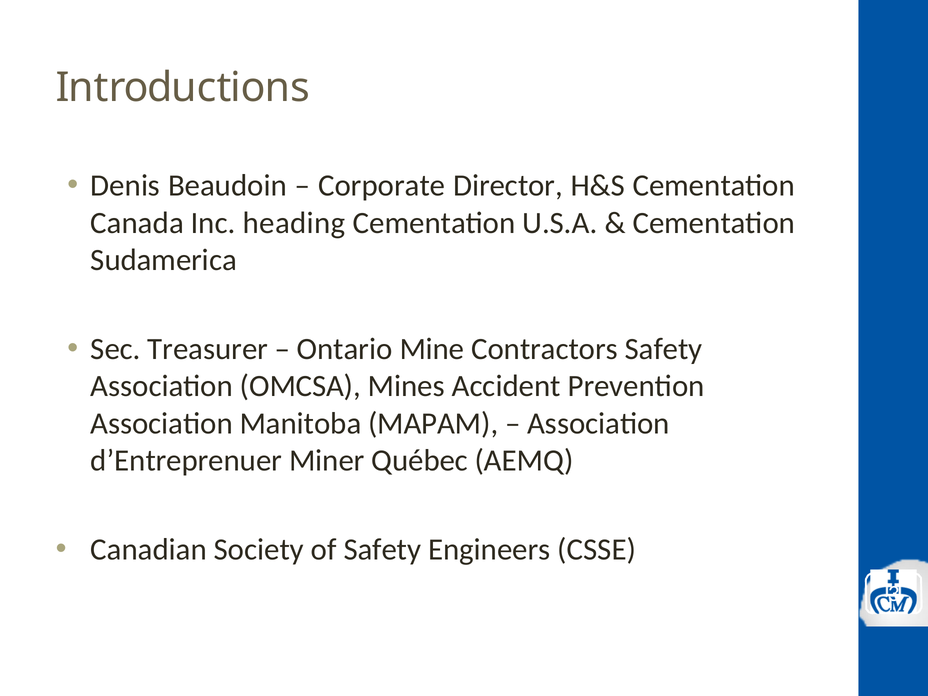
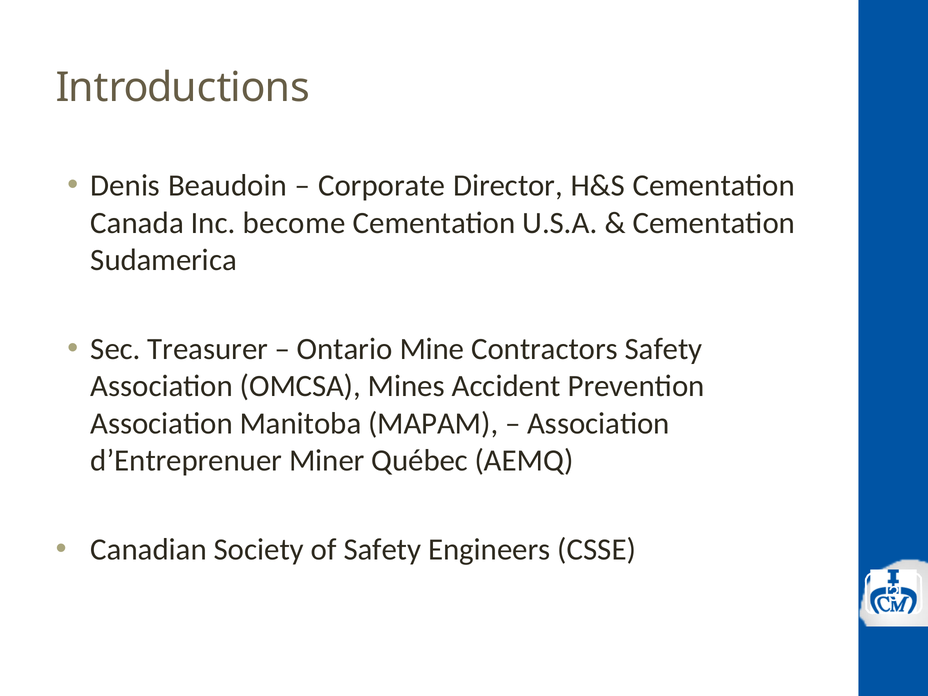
heading: heading -> become (294, 223)
